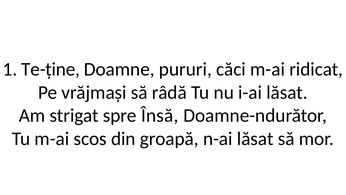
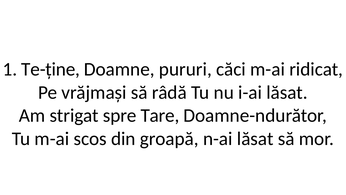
Însă: Însă -> Tare (160, 115)
